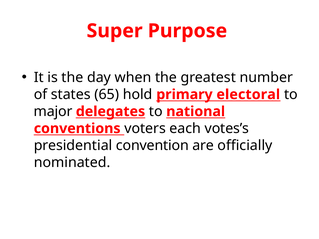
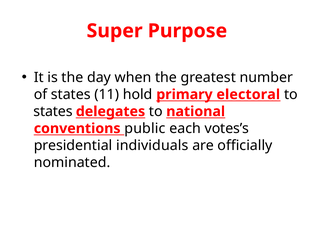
65: 65 -> 11 (107, 95)
major: major -> states (53, 112)
voters: voters -> public (145, 129)
convention: convention -> individuals (152, 146)
